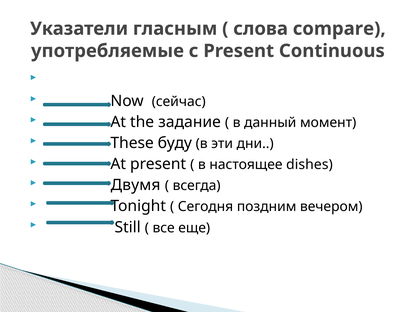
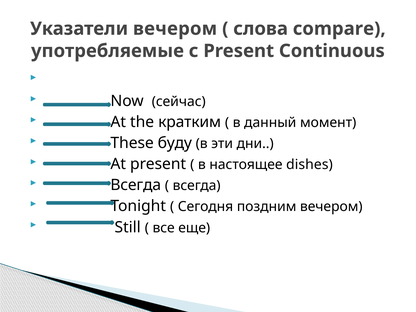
Указатели гласным: гласным -> вечером (175, 29)
задание: задание -> кратким (190, 122)
Двумя: Двумя -> Всегда (136, 185)
